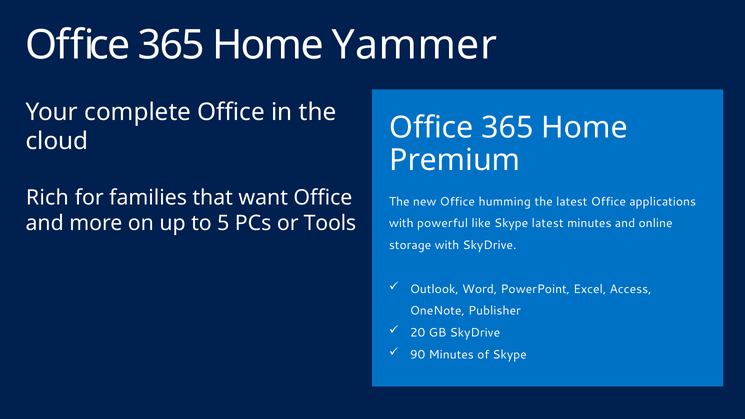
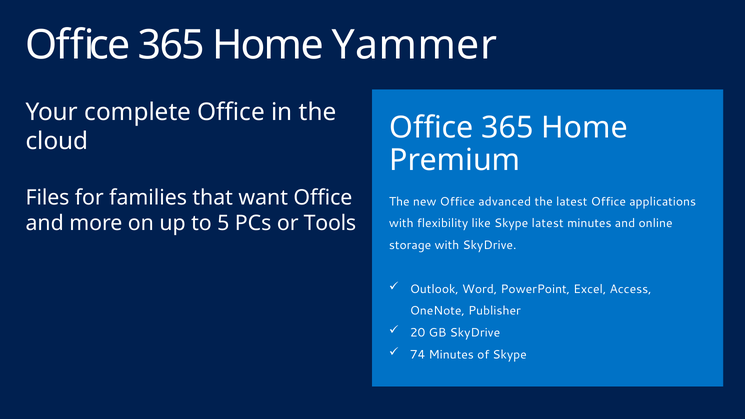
Rich: Rich -> Files (47, 198)
humming: humming -> advanced (505, 202)
powerful: powerful -> flexibility (443, 223)
90: 90 -> 74 (418, 355)
